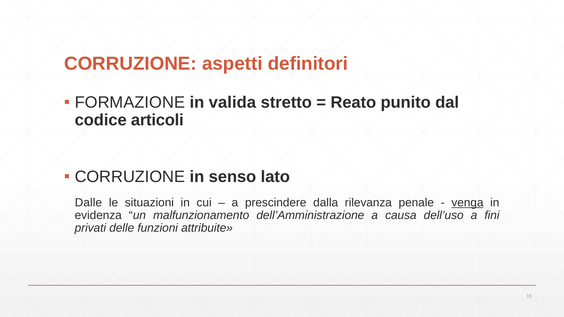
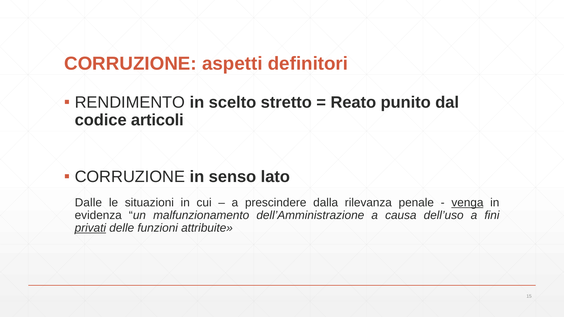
FORMAZIONE: FORMAZIONE -> RENDIMENTO (130, 103)
valida: valida -> scelto (232, 103)
privati underline: none -> present (90, 228)
